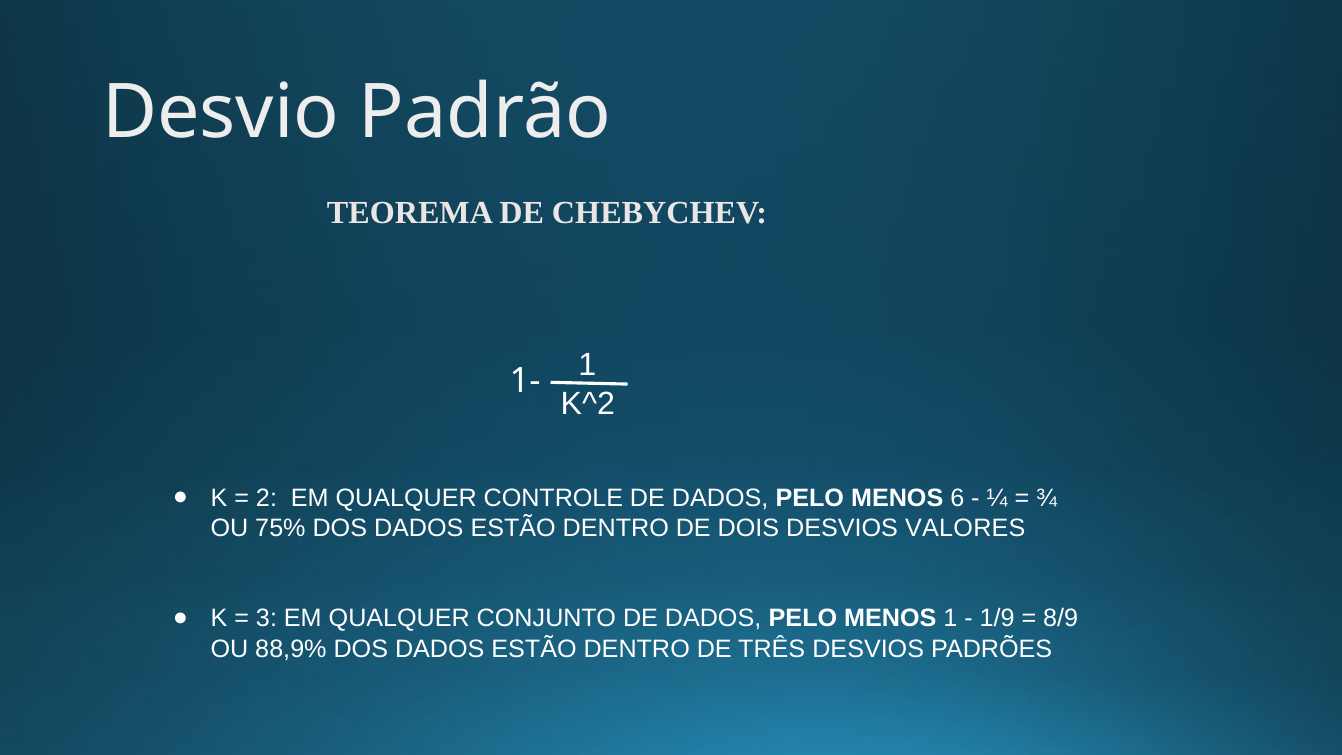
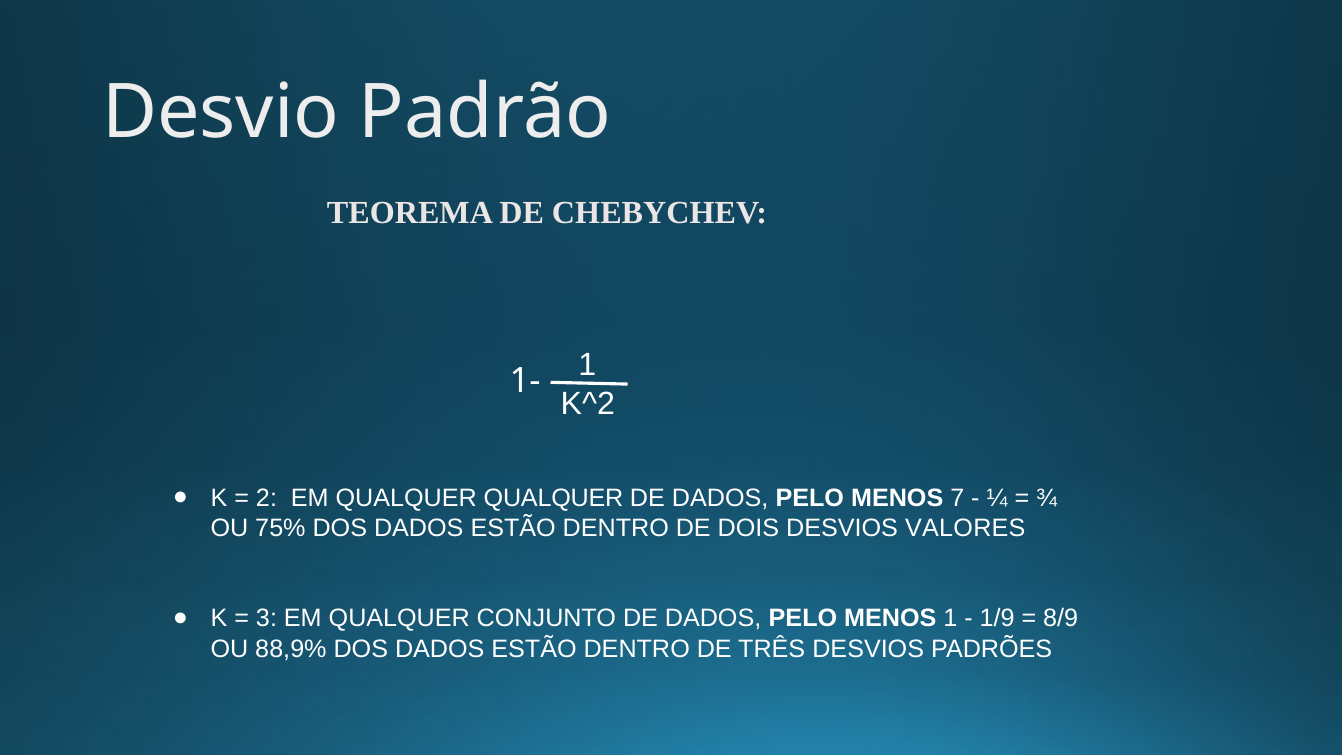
QUALQUER CONTROLE: CONTROLE -> QUALQUER (553, 498)
6: 6 -> 7 (957, 498)
